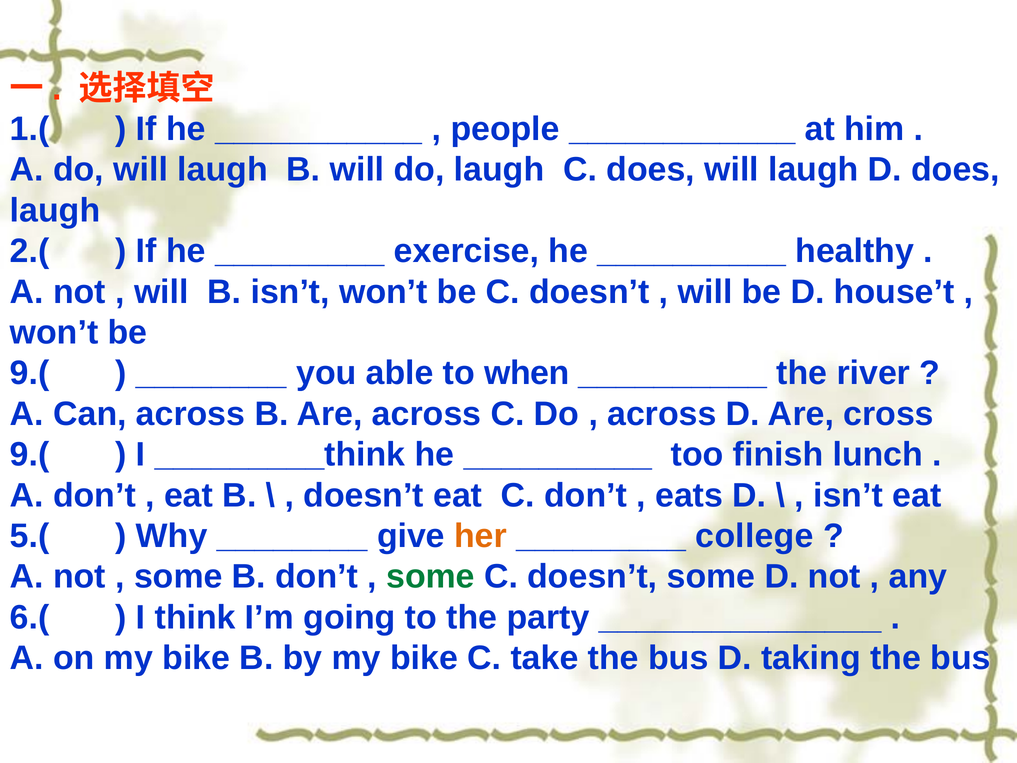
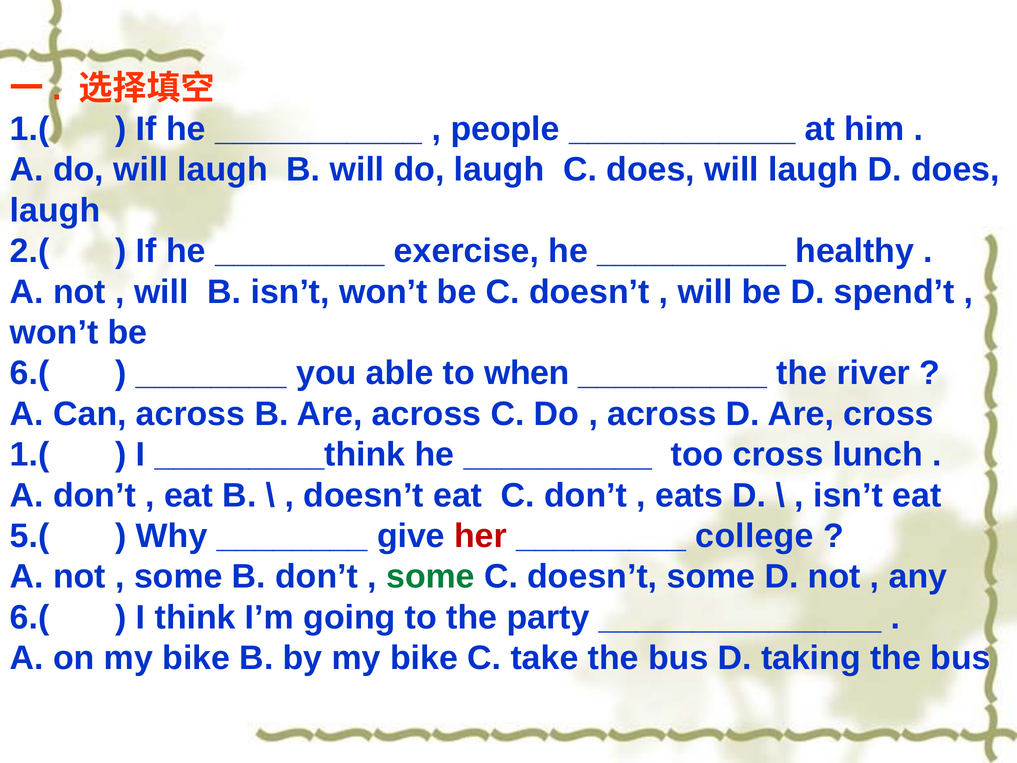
house’t: house’t -> spend’t (894, 292)
9.(: 9.( -> 6.( (30, 373)
9.(: 9.( -> 1.( (30, 455)
too finish: finish -> cross (778, 455)
her colour: orange -> red (481, 536)
